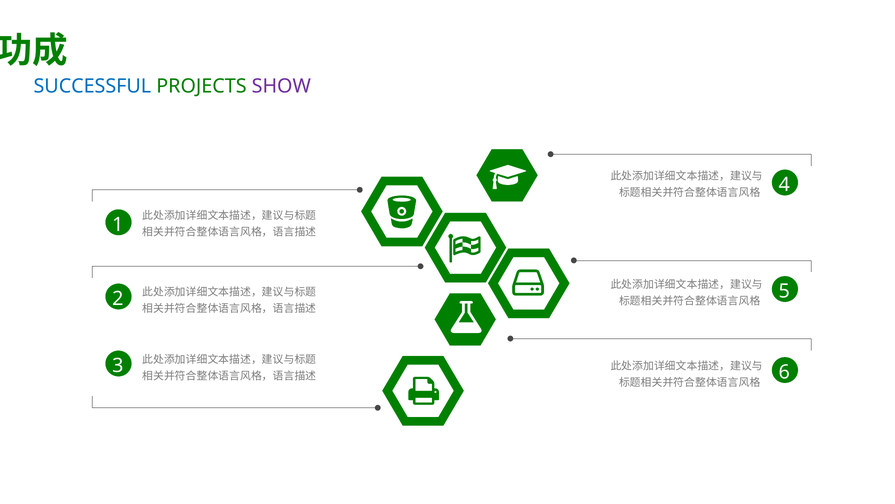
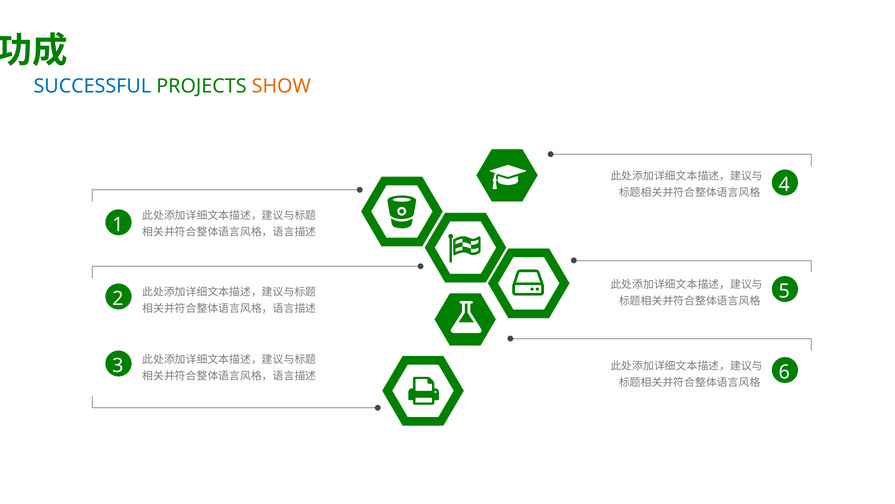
SHOW colour: purple -> orange (281, 86)
